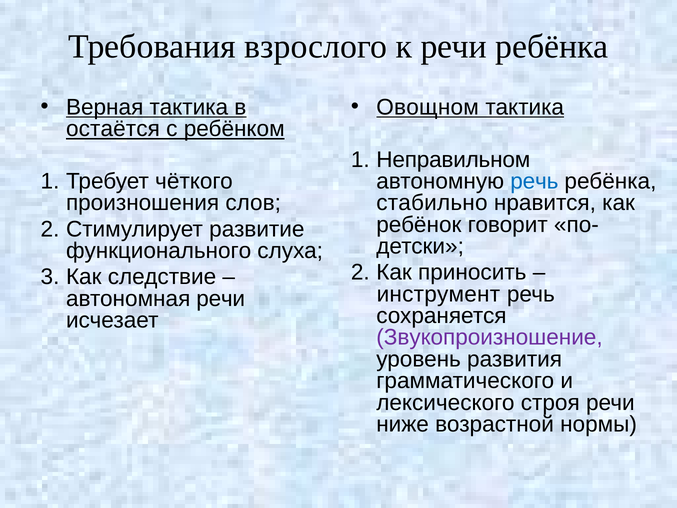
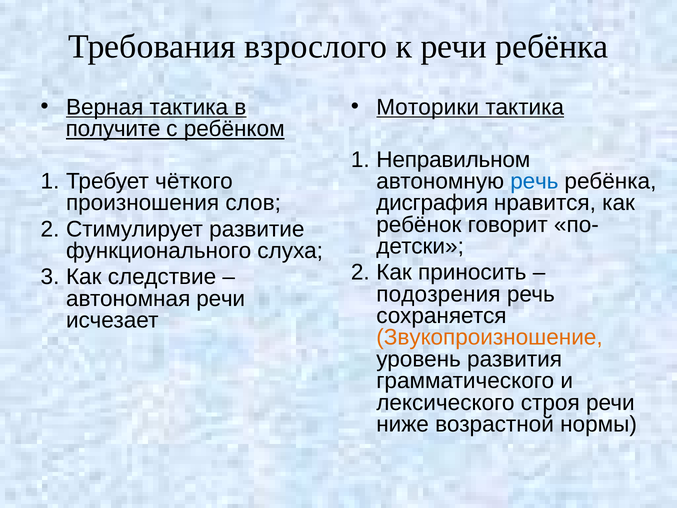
Овощном: Овощном -> Моторики (428, 107)
остаётся: остаётся -> получите (113, 129)
стабильно: стабильно -> дисграфия (432, 203)
инструмент: инструмент -> подозрения (438, 294)
Звукопроизношение colour: purple -> orange (489, 337)
